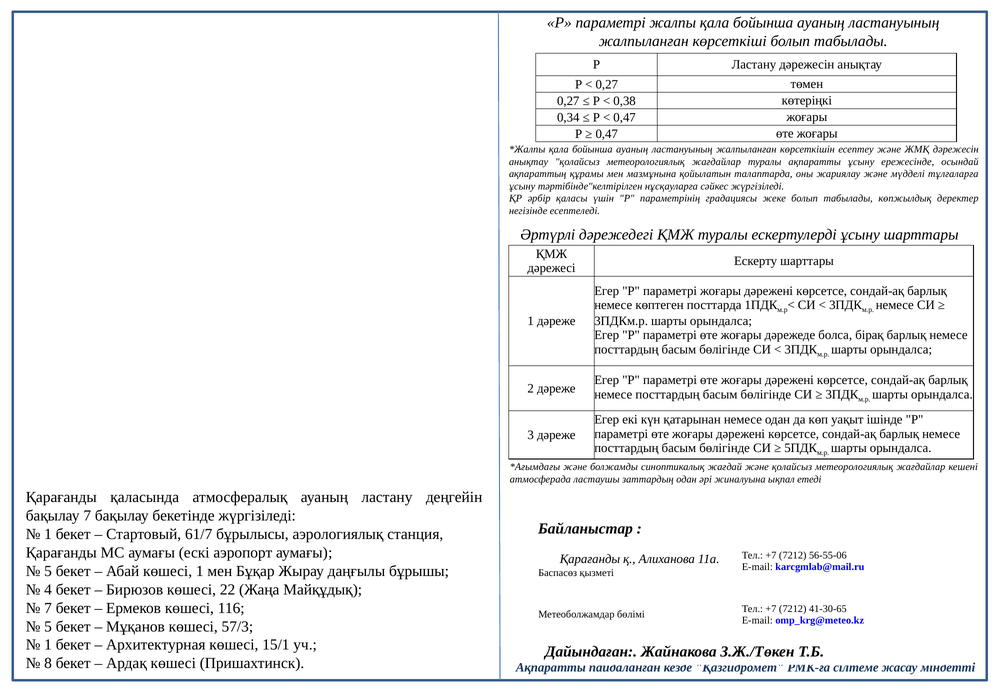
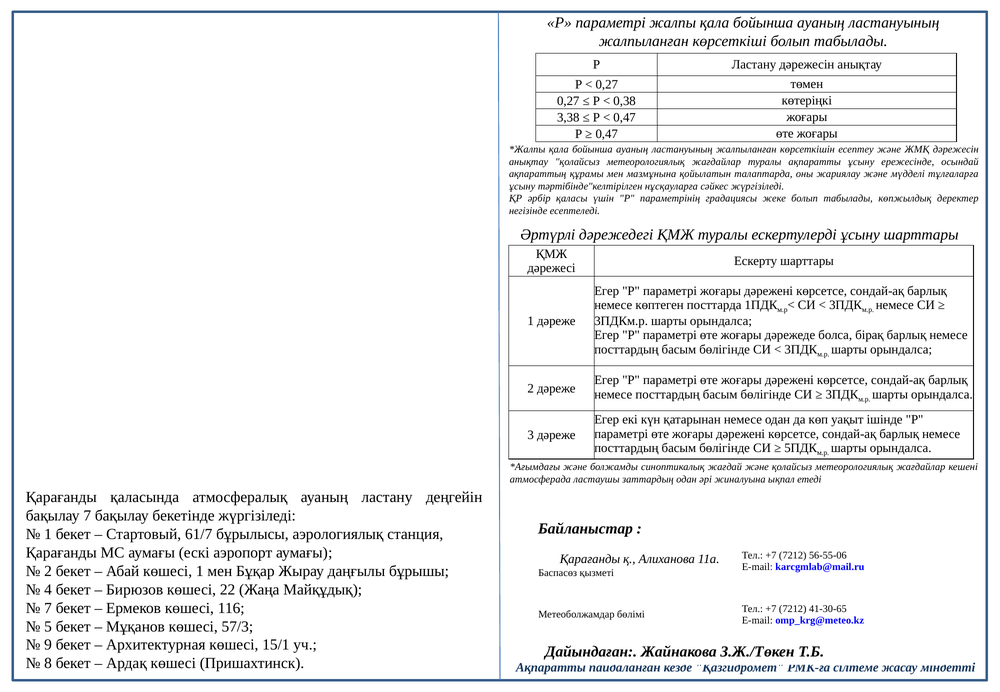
0,34: 0,34 -> 3,38 (568, 118)
5: 5 -> 2 (48, 571)
1: 1 -> 9 (48, 645)
